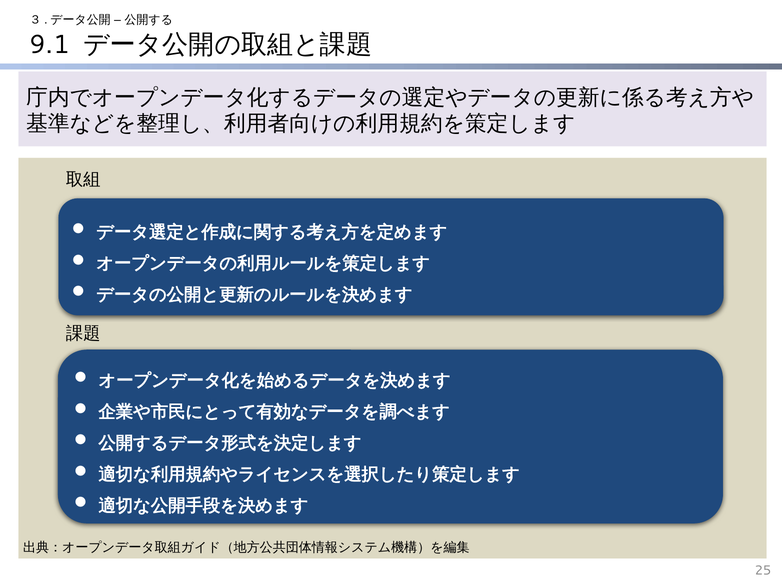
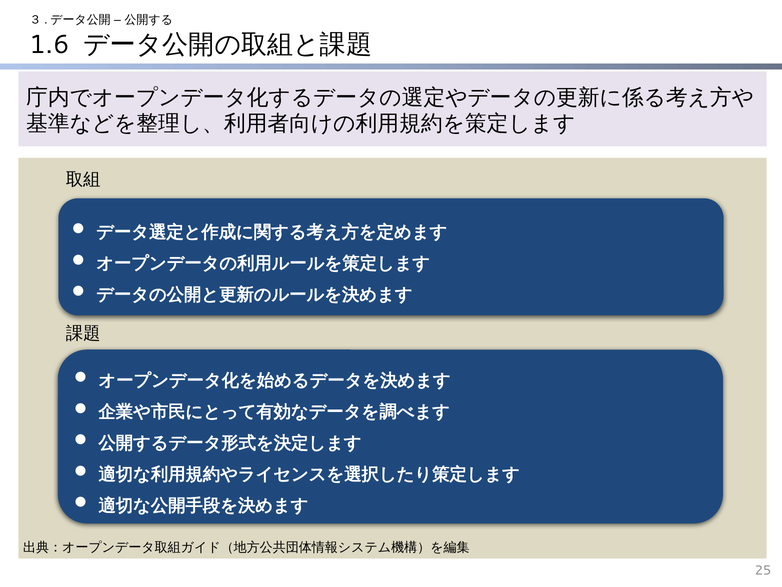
9.1: 9.1 -> 1.6 (49, 45)
